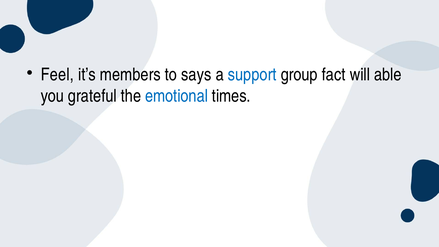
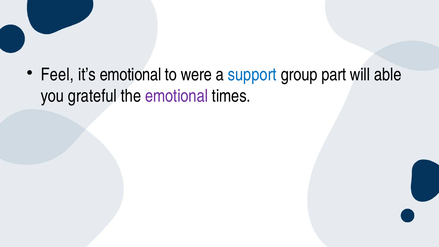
it’s members: members -> emotional (130, 75)
says: says -> were (196, 75)
fact: fact -> part (334, 75)
emotional colour: blue -> purple (177, 96)
